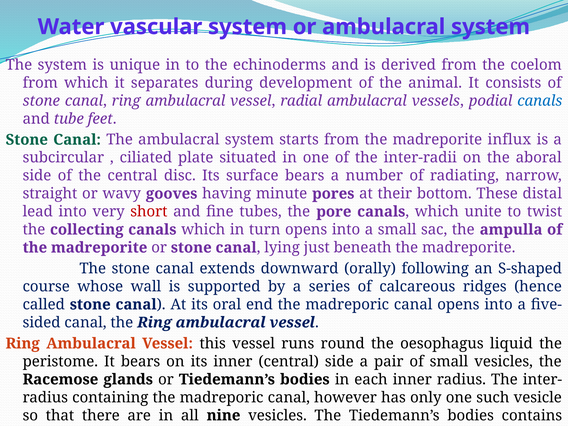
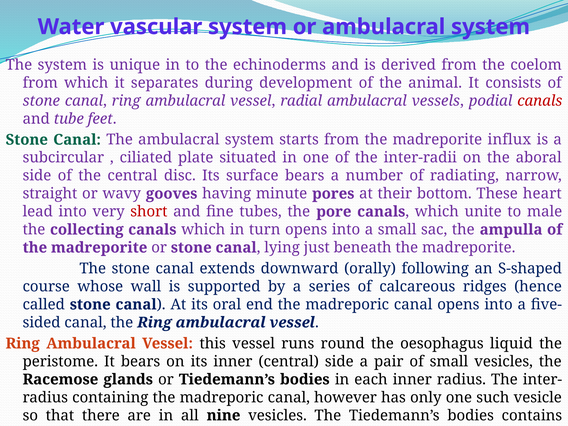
canals colour: blue -> red (540, 101)
distal: distal -> heart (542, 194)
twist: twist -> male (545, 212)
